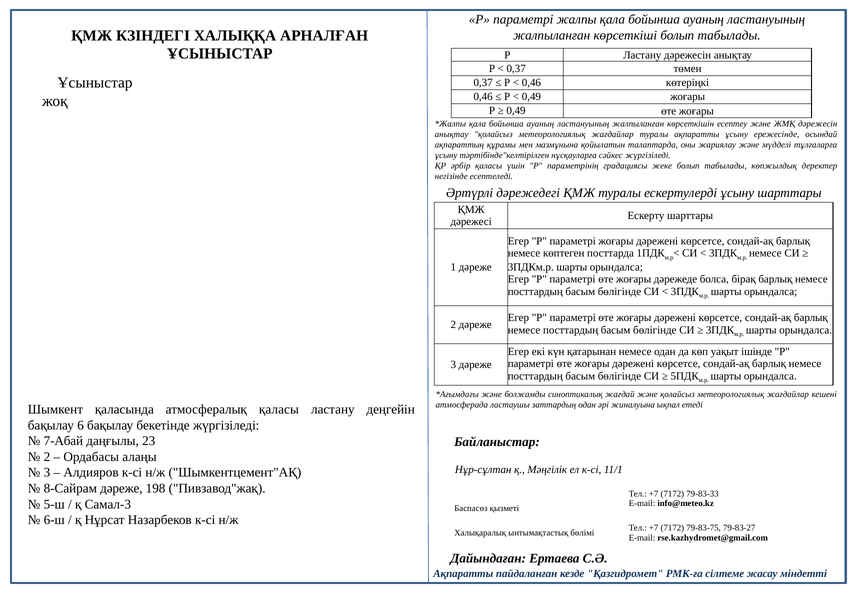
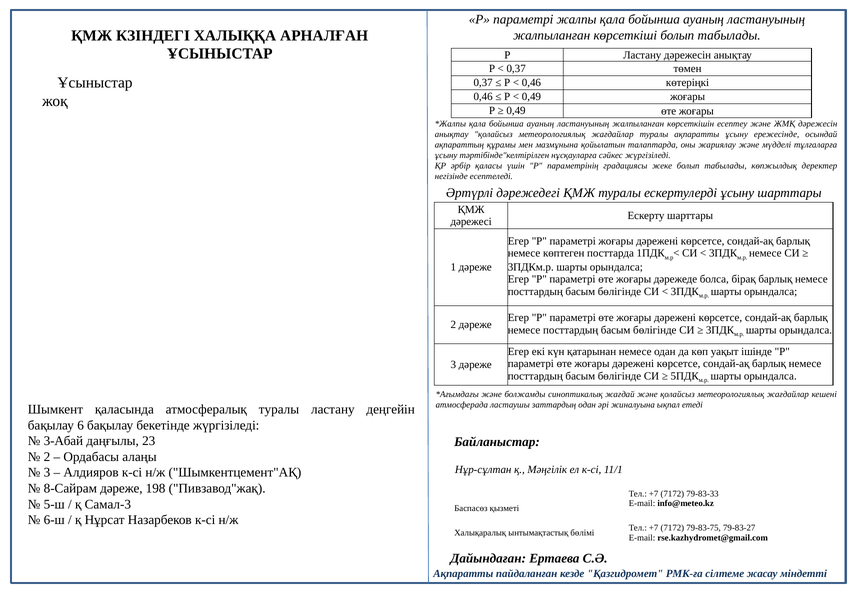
атмосфералық қаласы: қаласы -> туралы (279, 410)
7-Абай: 7-Абай -> 3-Абай (63, 441)
